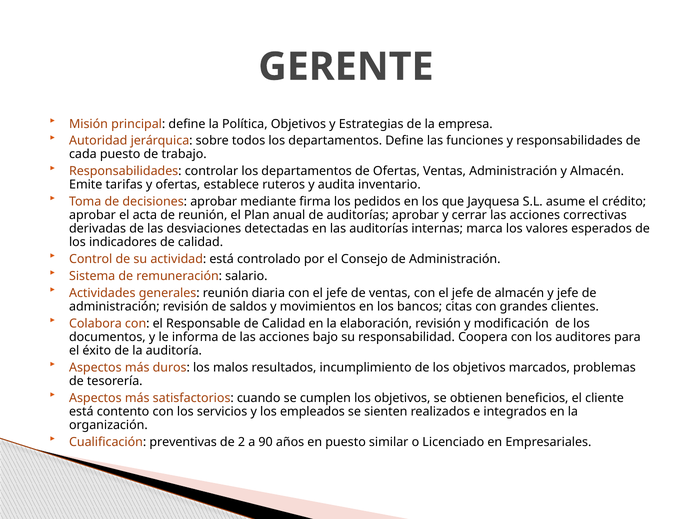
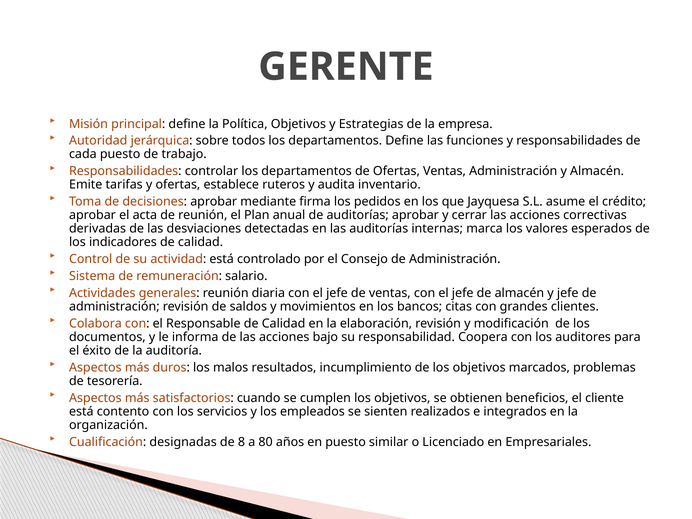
preventivas: preventivas -> designadas (183, 442)
2: 2 -> 8 (241, 442)
90: 90 -> 80 (266, 442)
